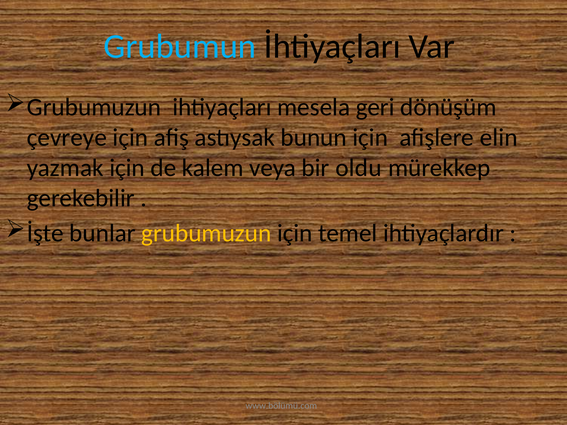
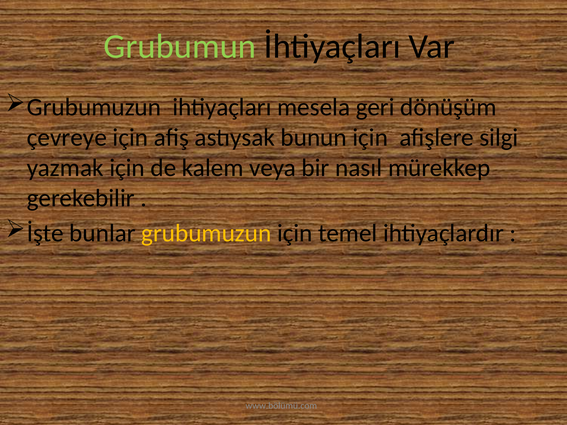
Grubumun colour: light blue -> light green (180, 46)
elin: elin -> silgi (499, 138)
oldu: oldu -> nasıl (359, 168)
